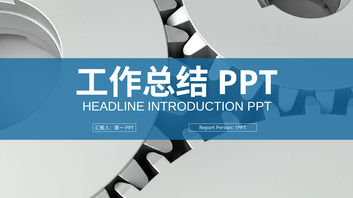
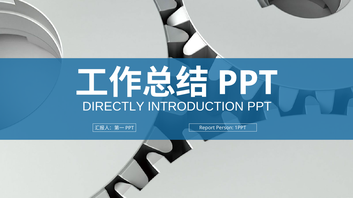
HEADLINE: HEADLINE -> DIRECTLY (113, 107)
